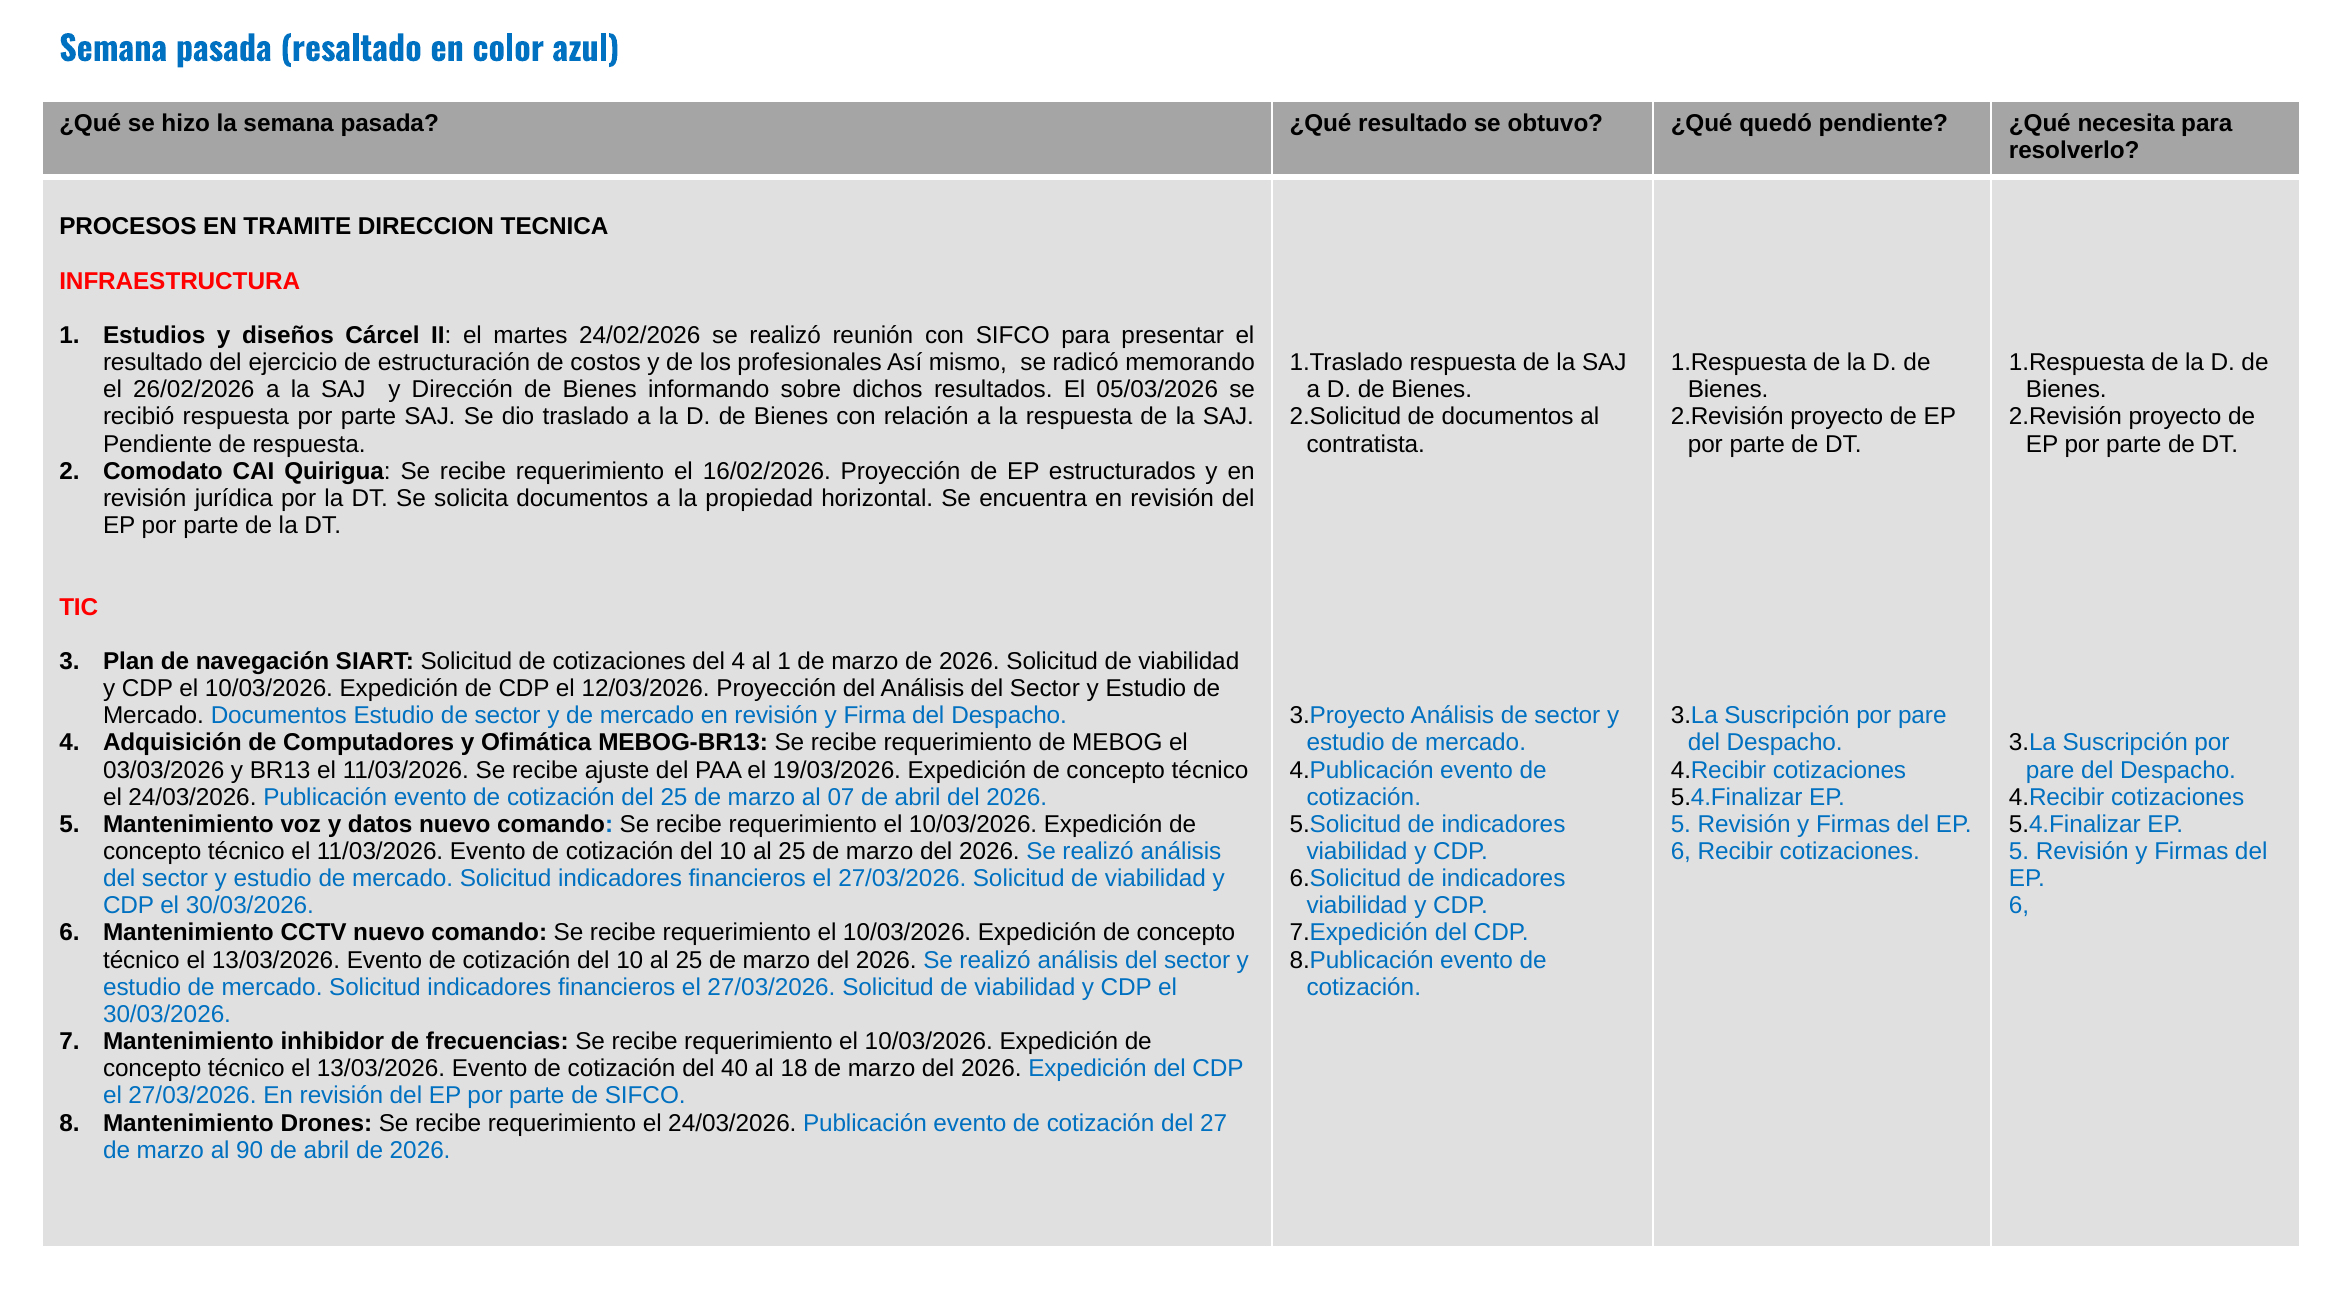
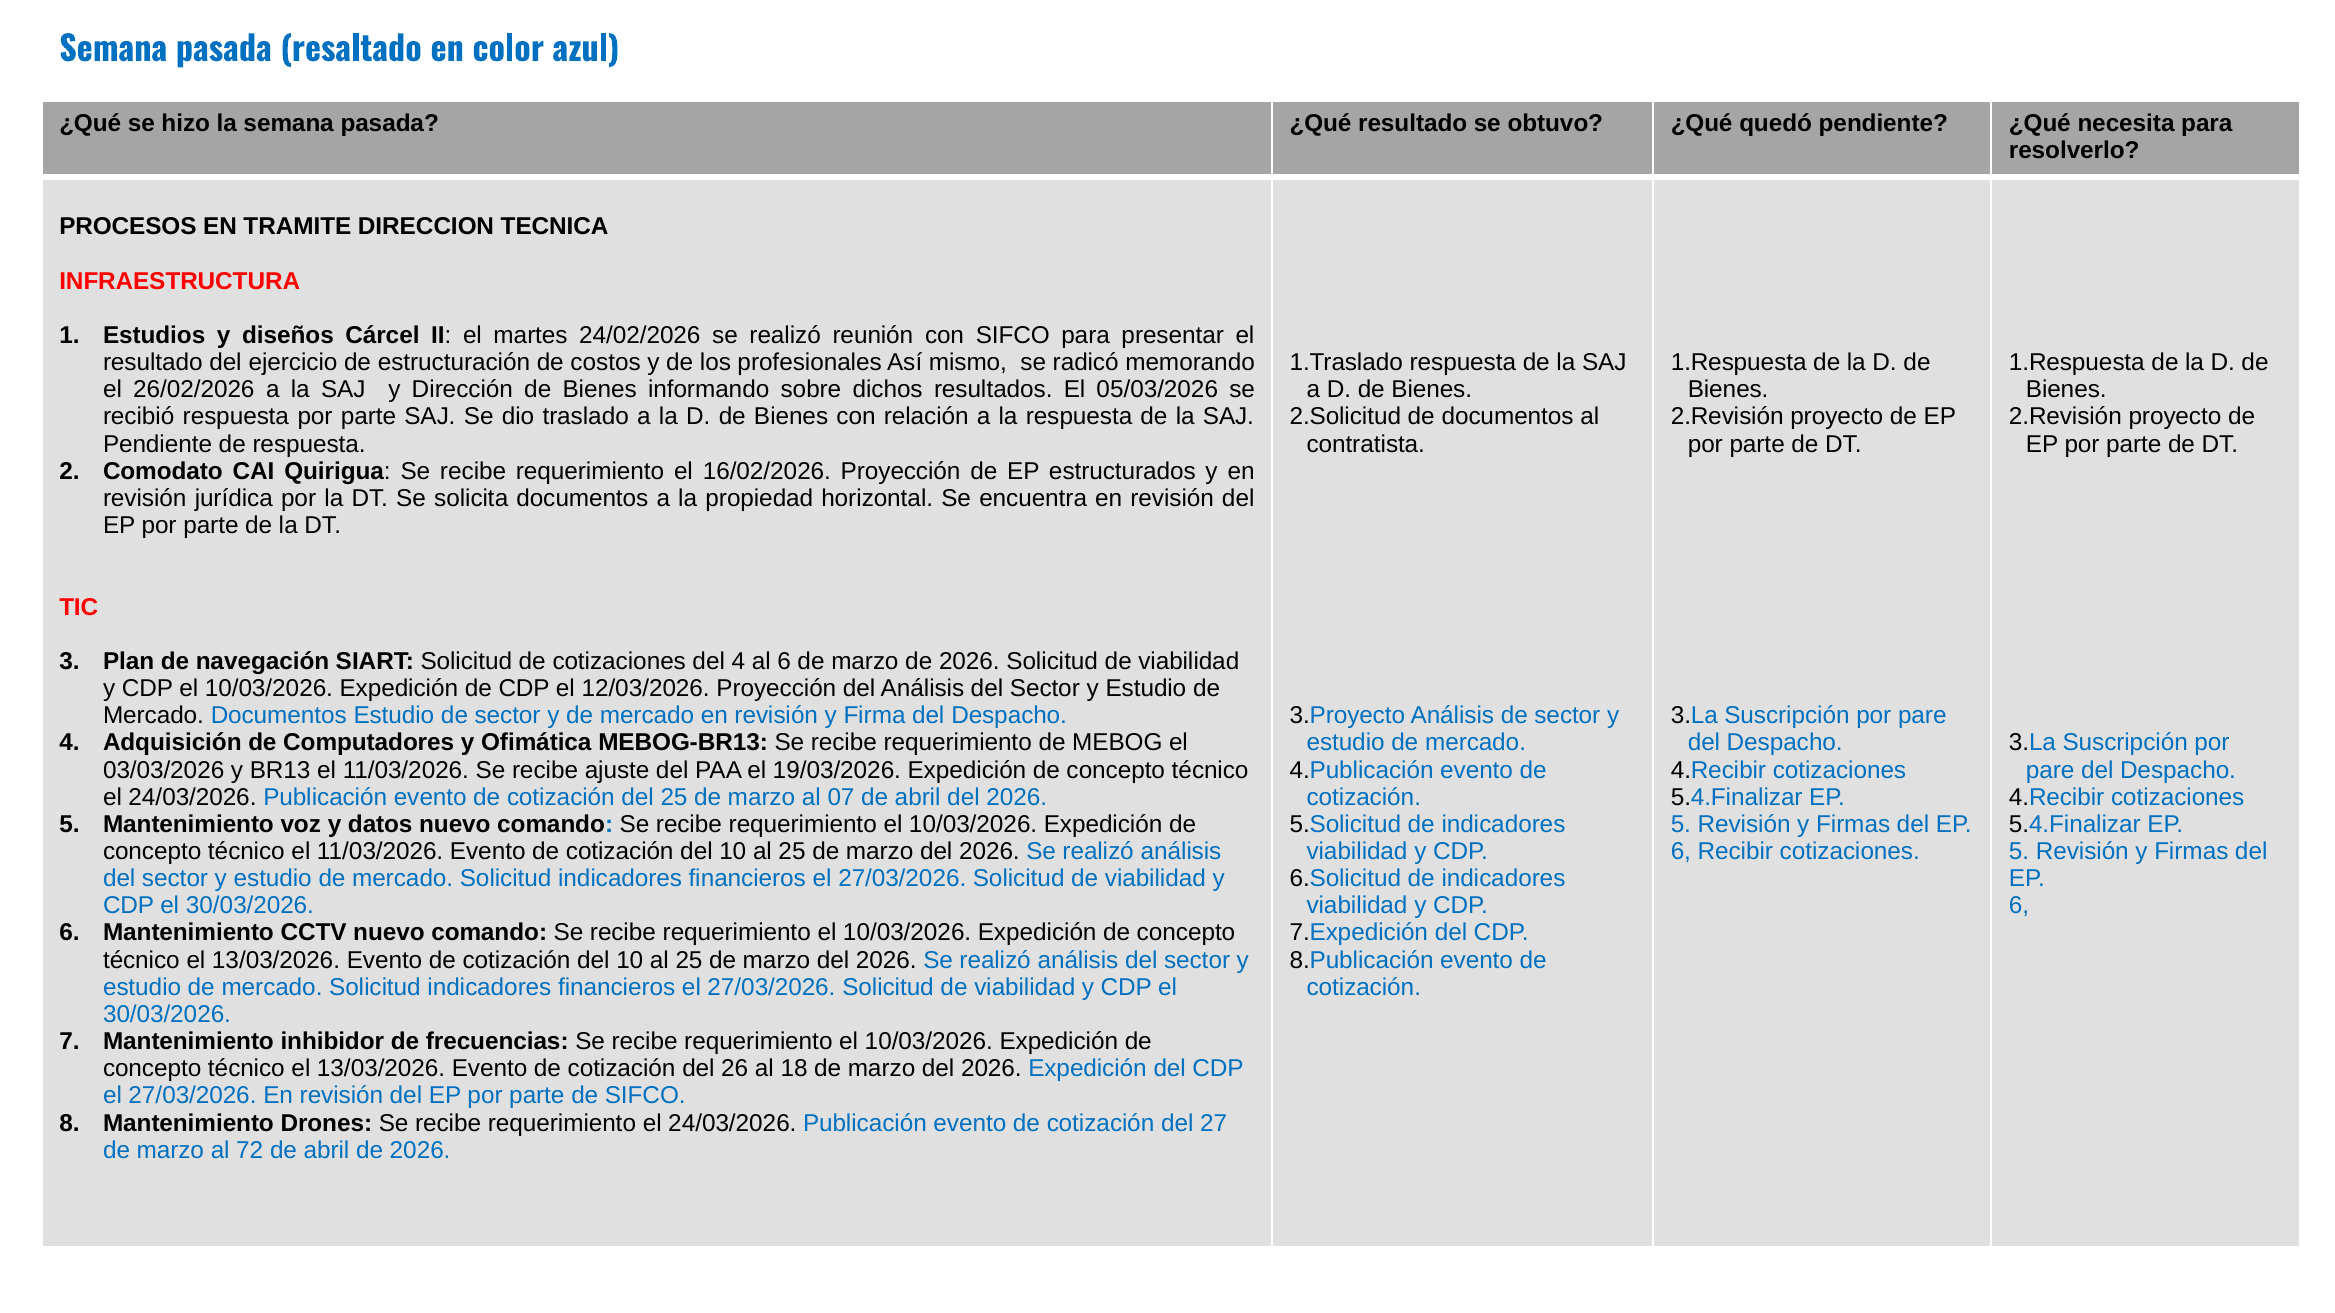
al 1: 1 -> 6 (784, 662)
40: 40 -> 26 (735, 1069)
90: 90 -> 72 (250, 1151)
